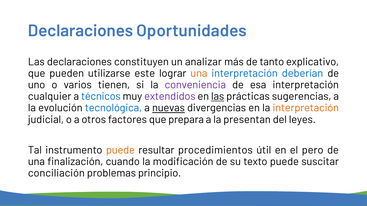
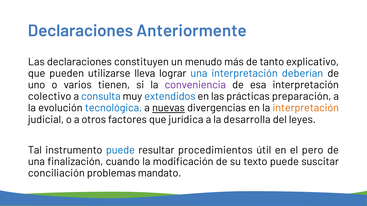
Oportunidades: Oportunidades -> Anteriormente (192, 31)
analizar: analizar -> menudo (204, 62)
este: este -> lleva (145, 74)
una colour: orange -> blue (199, 74)
cualquier: cualquier -> colectivo (50, 97)
técnicos: técnicos -> consulta (101, 97)
extendidos colour: purple -> blue (170, 97)
las underline: present -> none (218, 97)
sugerencias: sugerencias -> preparación (302, 97)
prepara: prepara -> jurídica (186, 120)
presentan: presentan -> desarrolla (247, 120)
puede colour: orange -> blue (120, 150)
principio: principio -> mandato (160, 174)
